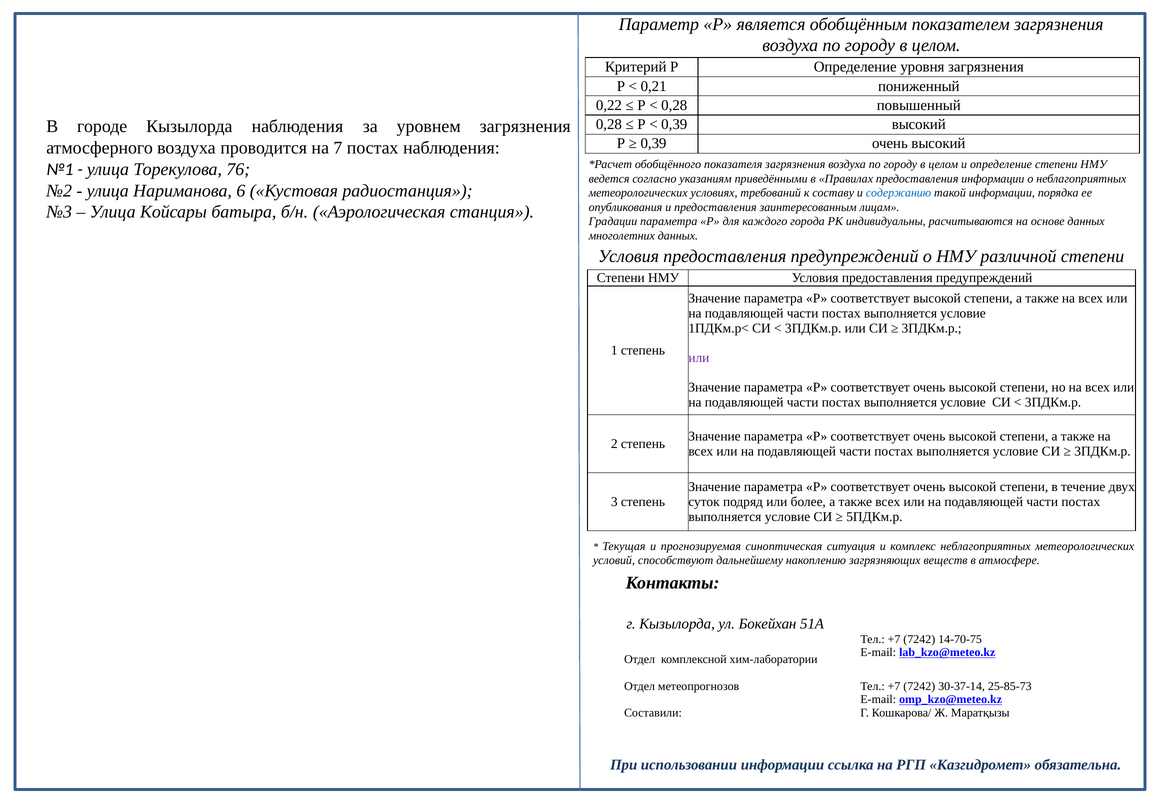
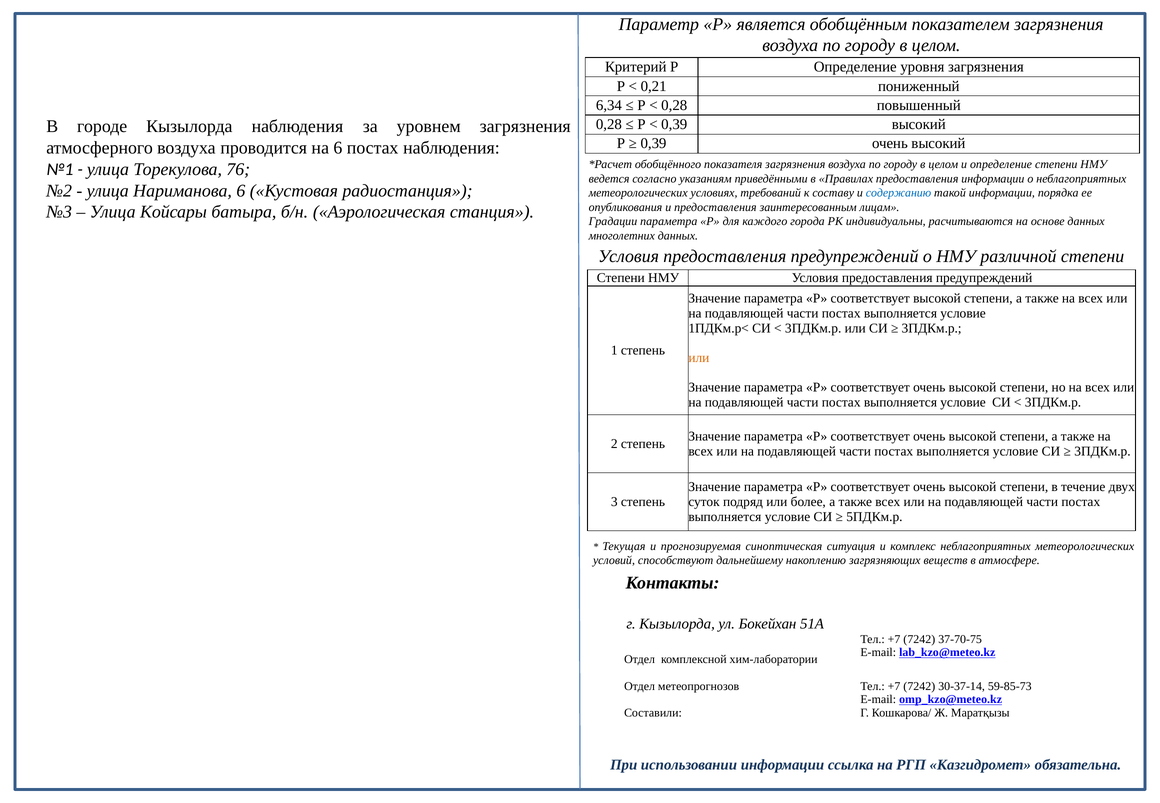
0,22: 0,22 -> 6,34 (609, 105)
на 7: 7 -> 6 (338, 148)
или colour: purple -> orange (699, 358)
14-70-75: 14-70-75 -> 37-70-75 (960, 639)
25-85-73: 25-85-73 -> 59-85-73 (1010, 686)
